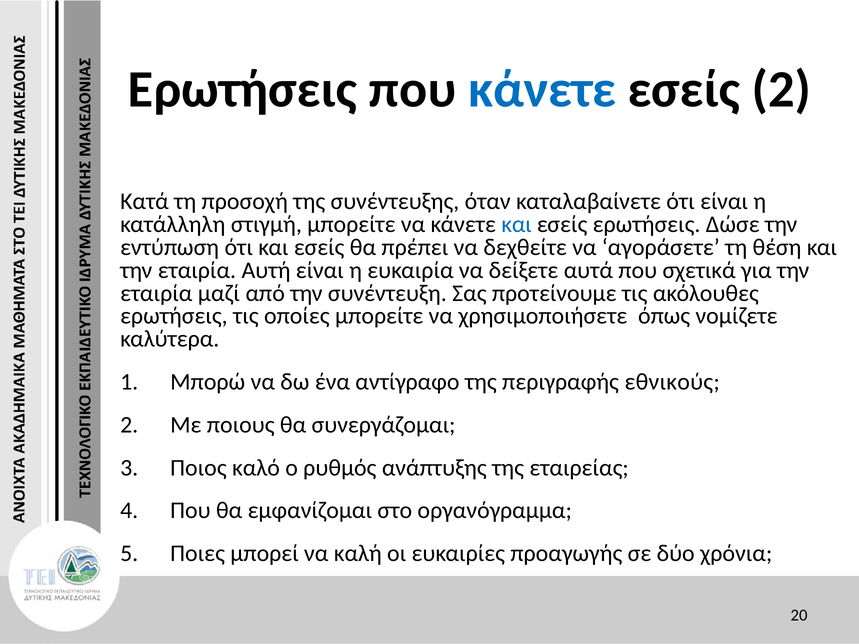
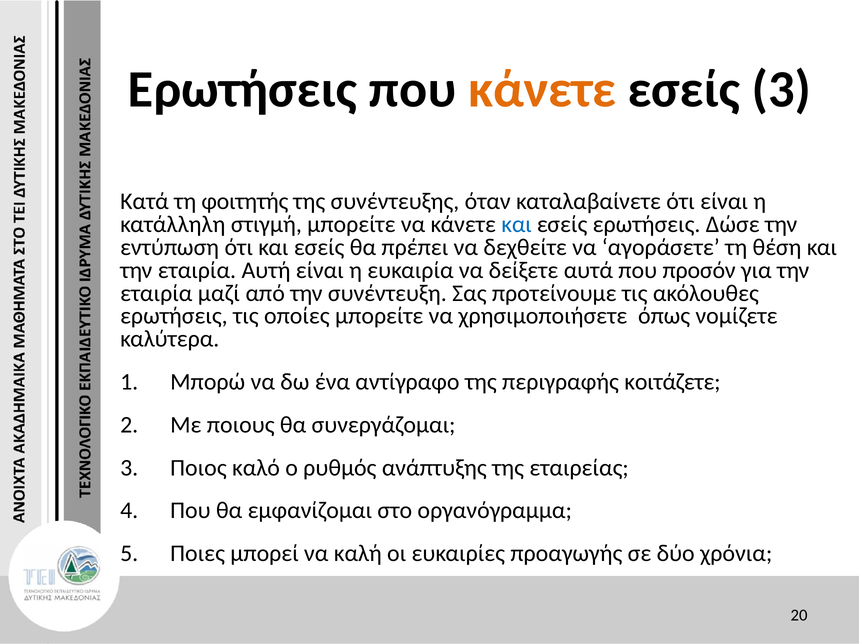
κάνετε colour: blue -> orange (542, 90)
εσείς 2: 2 -> 3 (782, 90)
προσοχή: προσοχή -> φοιτητής (245, 202)
σχετικά: σχετικά -> προσόν (699, 270)
εθνικούς: εθνικούς -> κοιτάζετε (672, 382)
